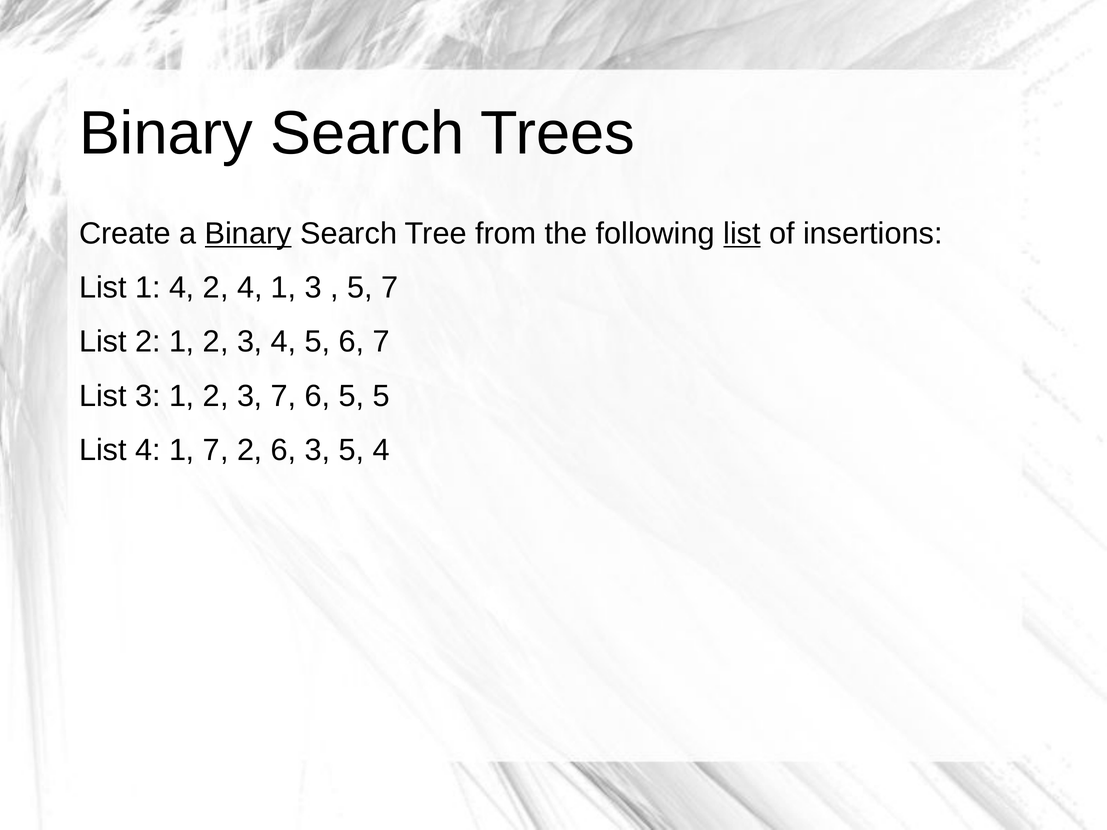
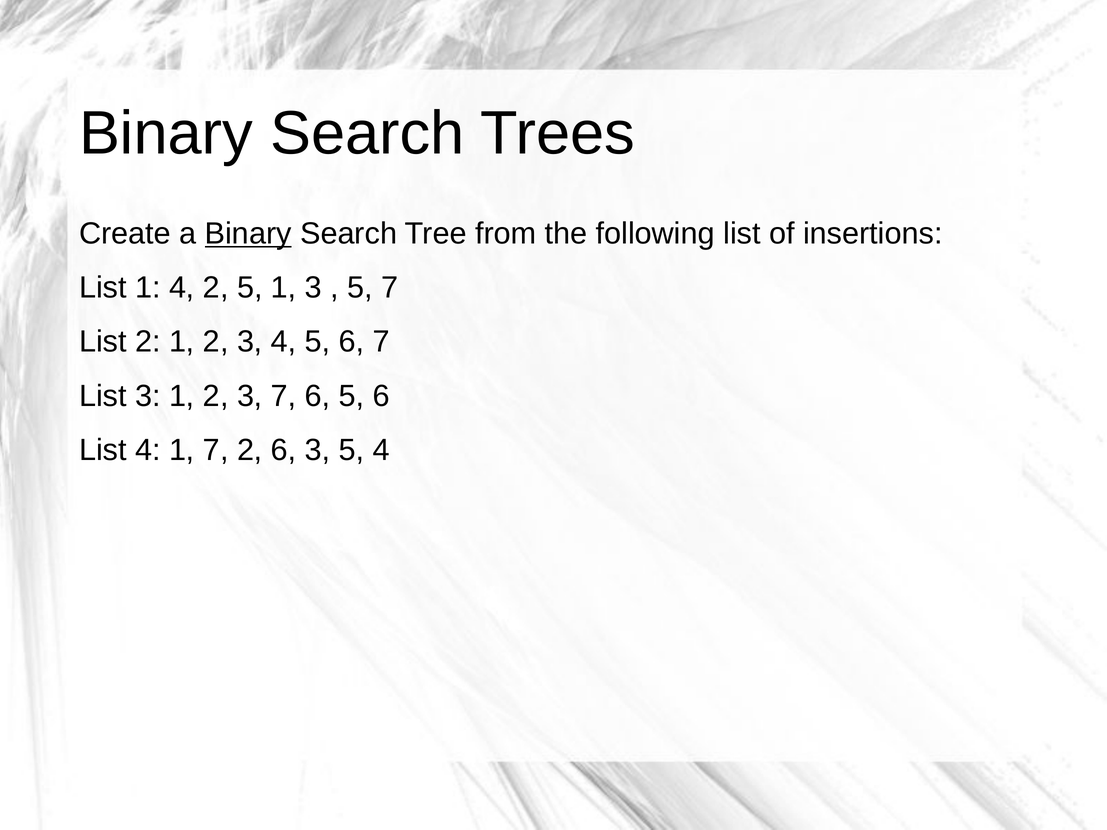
list underline: present -> none (742, 234)
2 4: 4 -> 5 (250, 288)
6 5 5: 5 -> 6 (381, 396)
